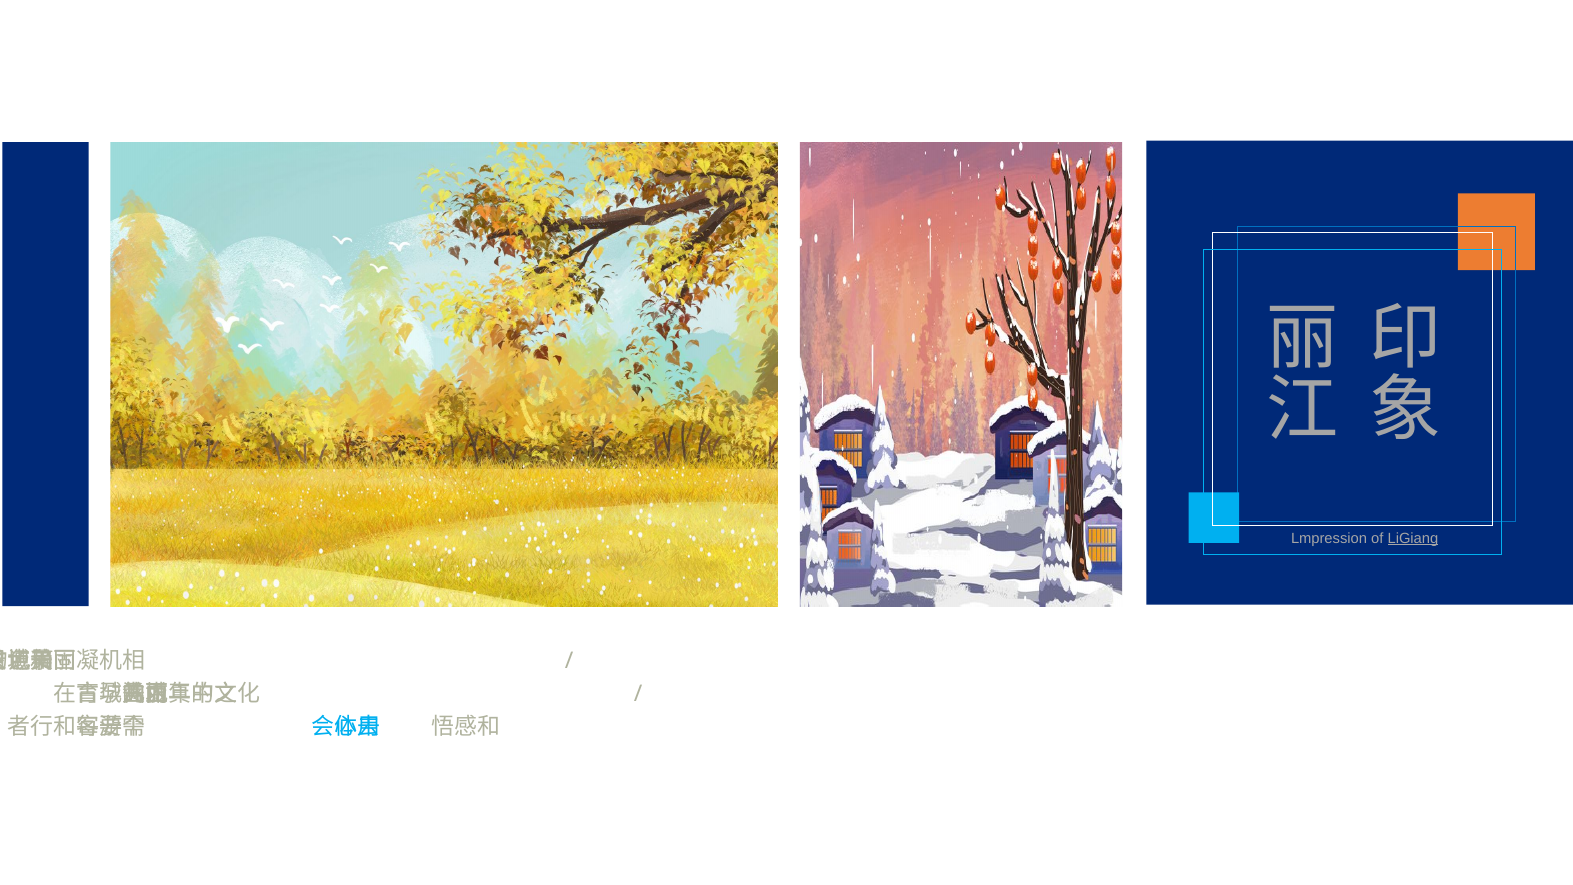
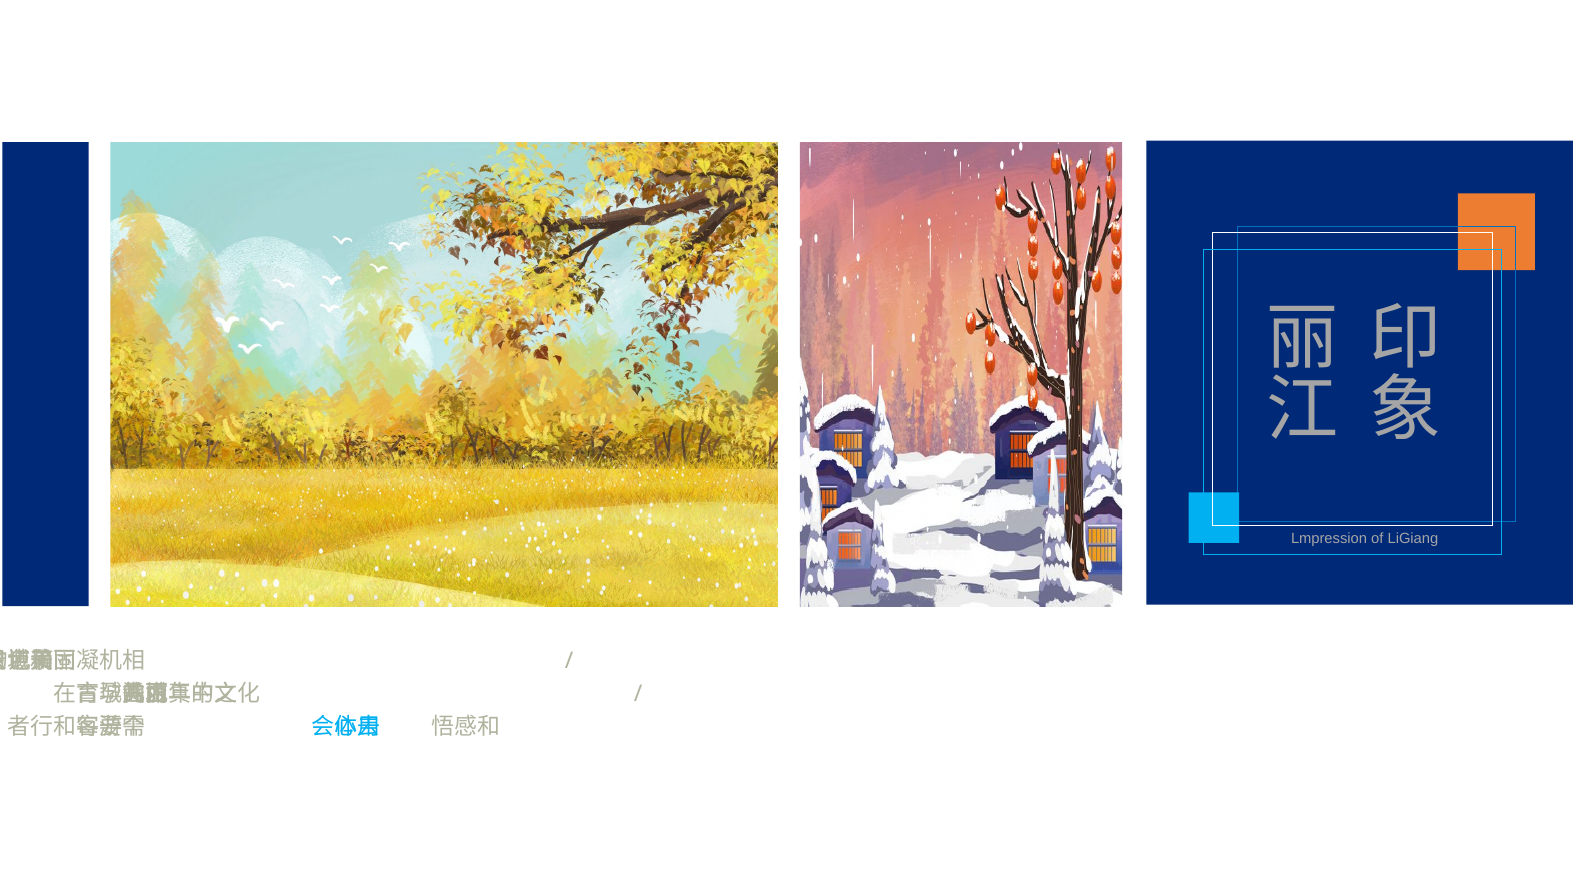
LiGiang underline: present -> none (1413, 538)
